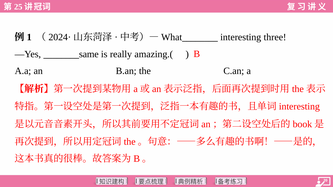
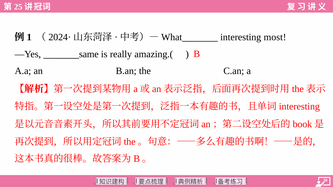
three: three -> most (275, 37)
